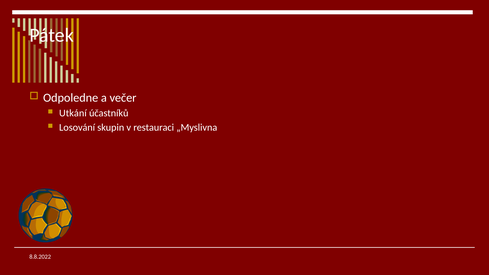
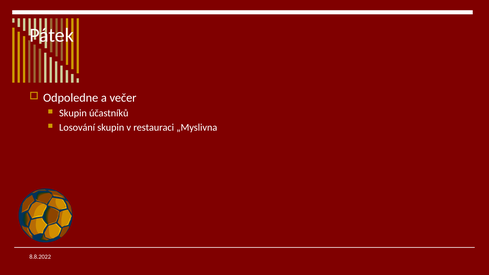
Utkání: Utkání -> Skupin (73, 113)
